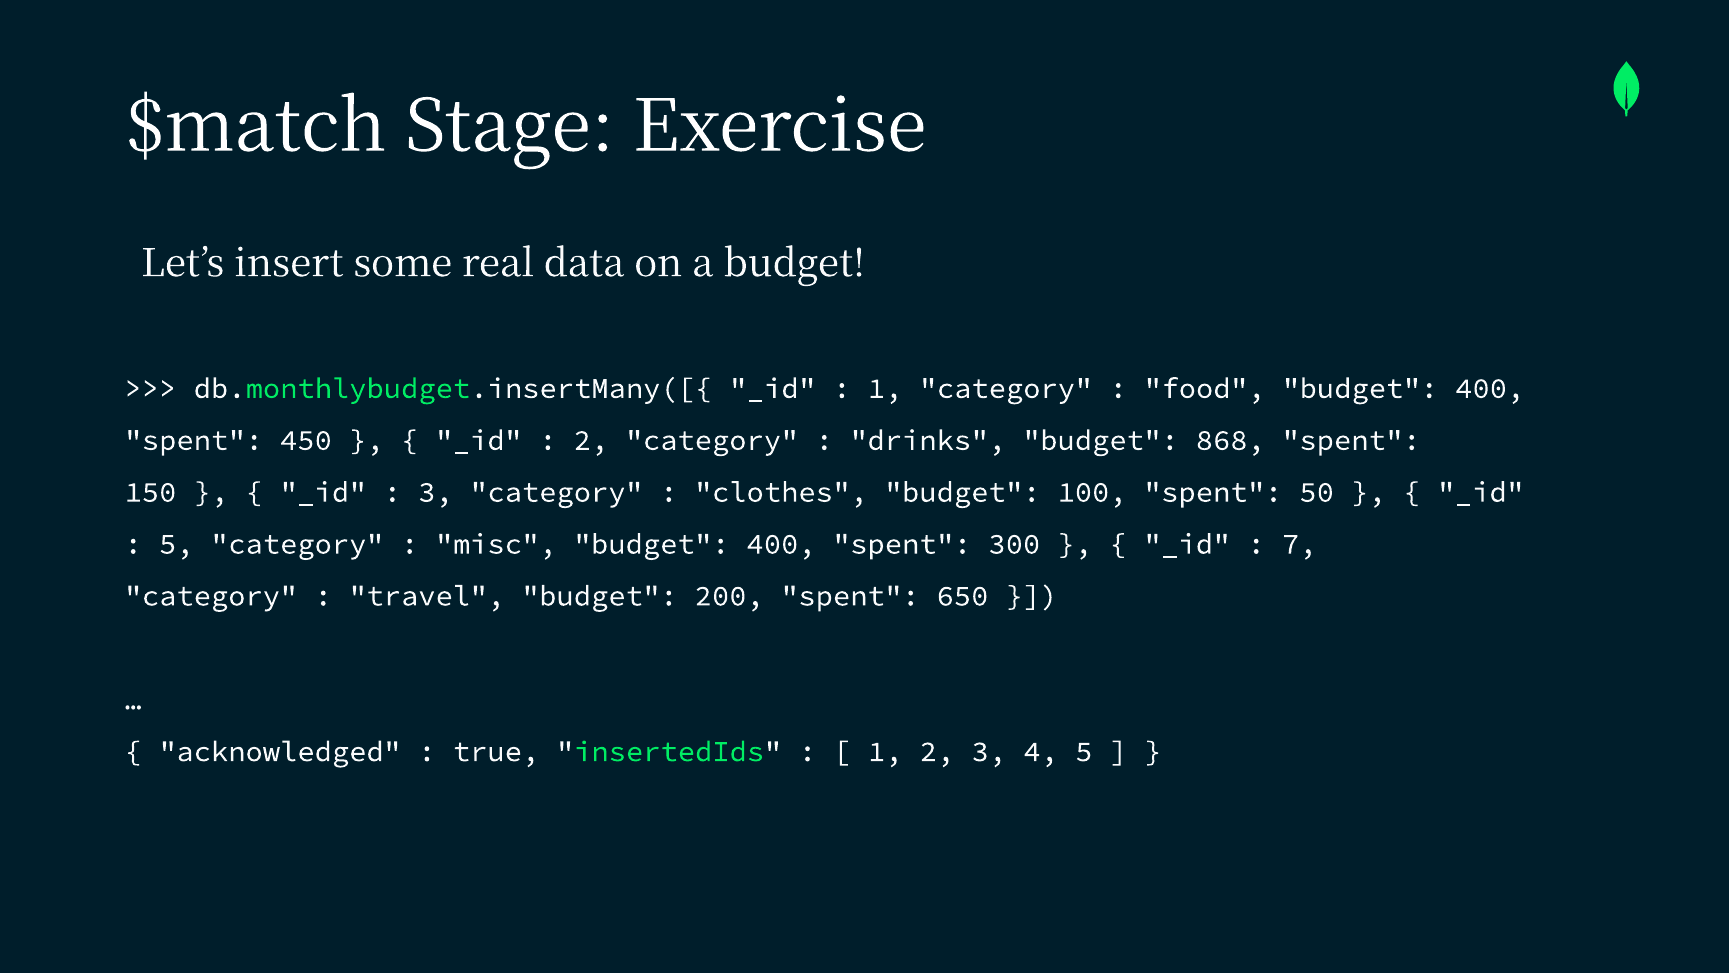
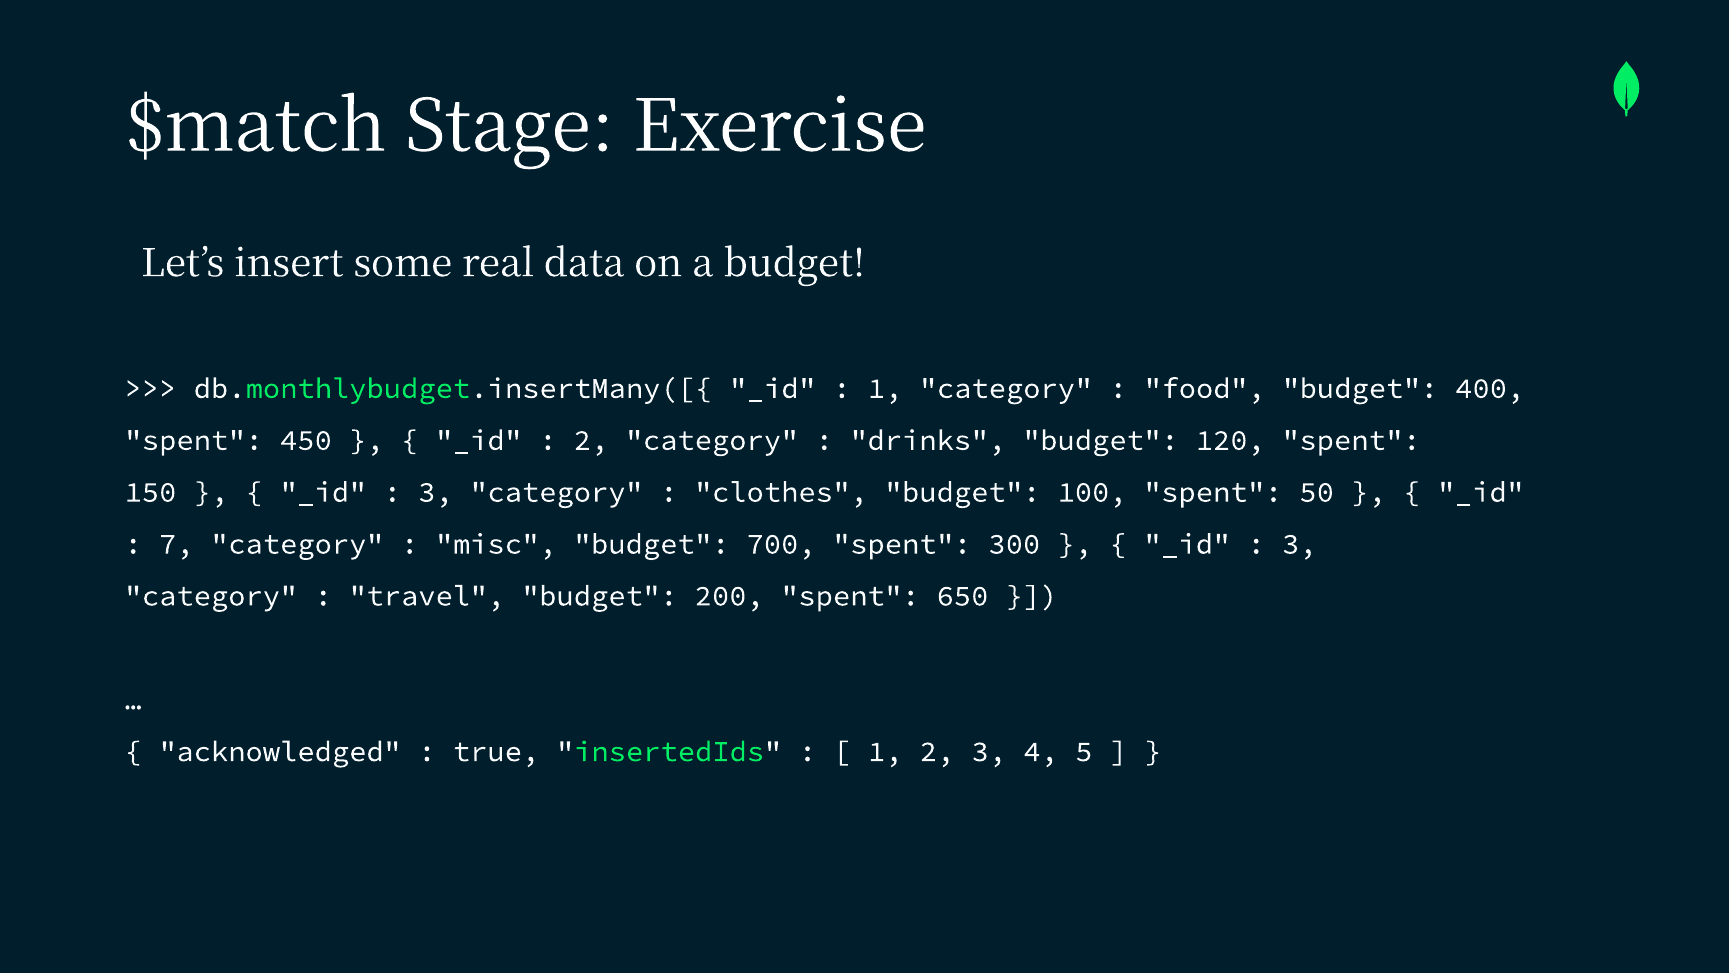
868: 868 -> 120 (1230, 440)
5: 5 -> 7 (176, 544)
misc budget 400: 400 -> 700 (781, 544)
7: 7 -> 3 (1299, 544)
